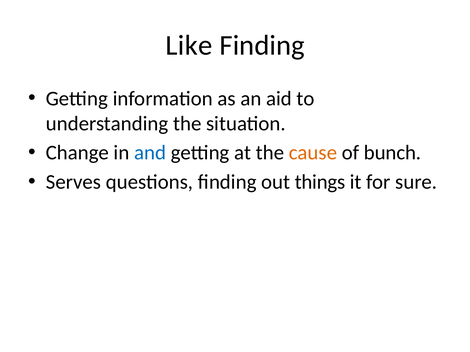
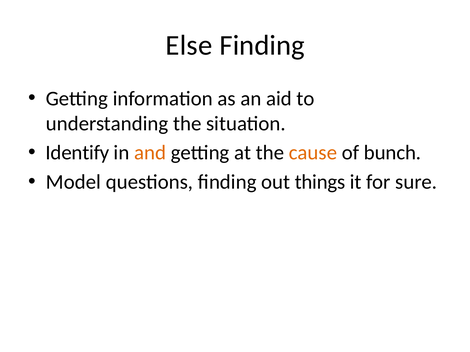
Like: Like -> Else (189, 45)
Change: Change -> Identify (77, 153)
and colour: blue -> orange (150, 153)
Serves: Serves -> Model (73, 182)
